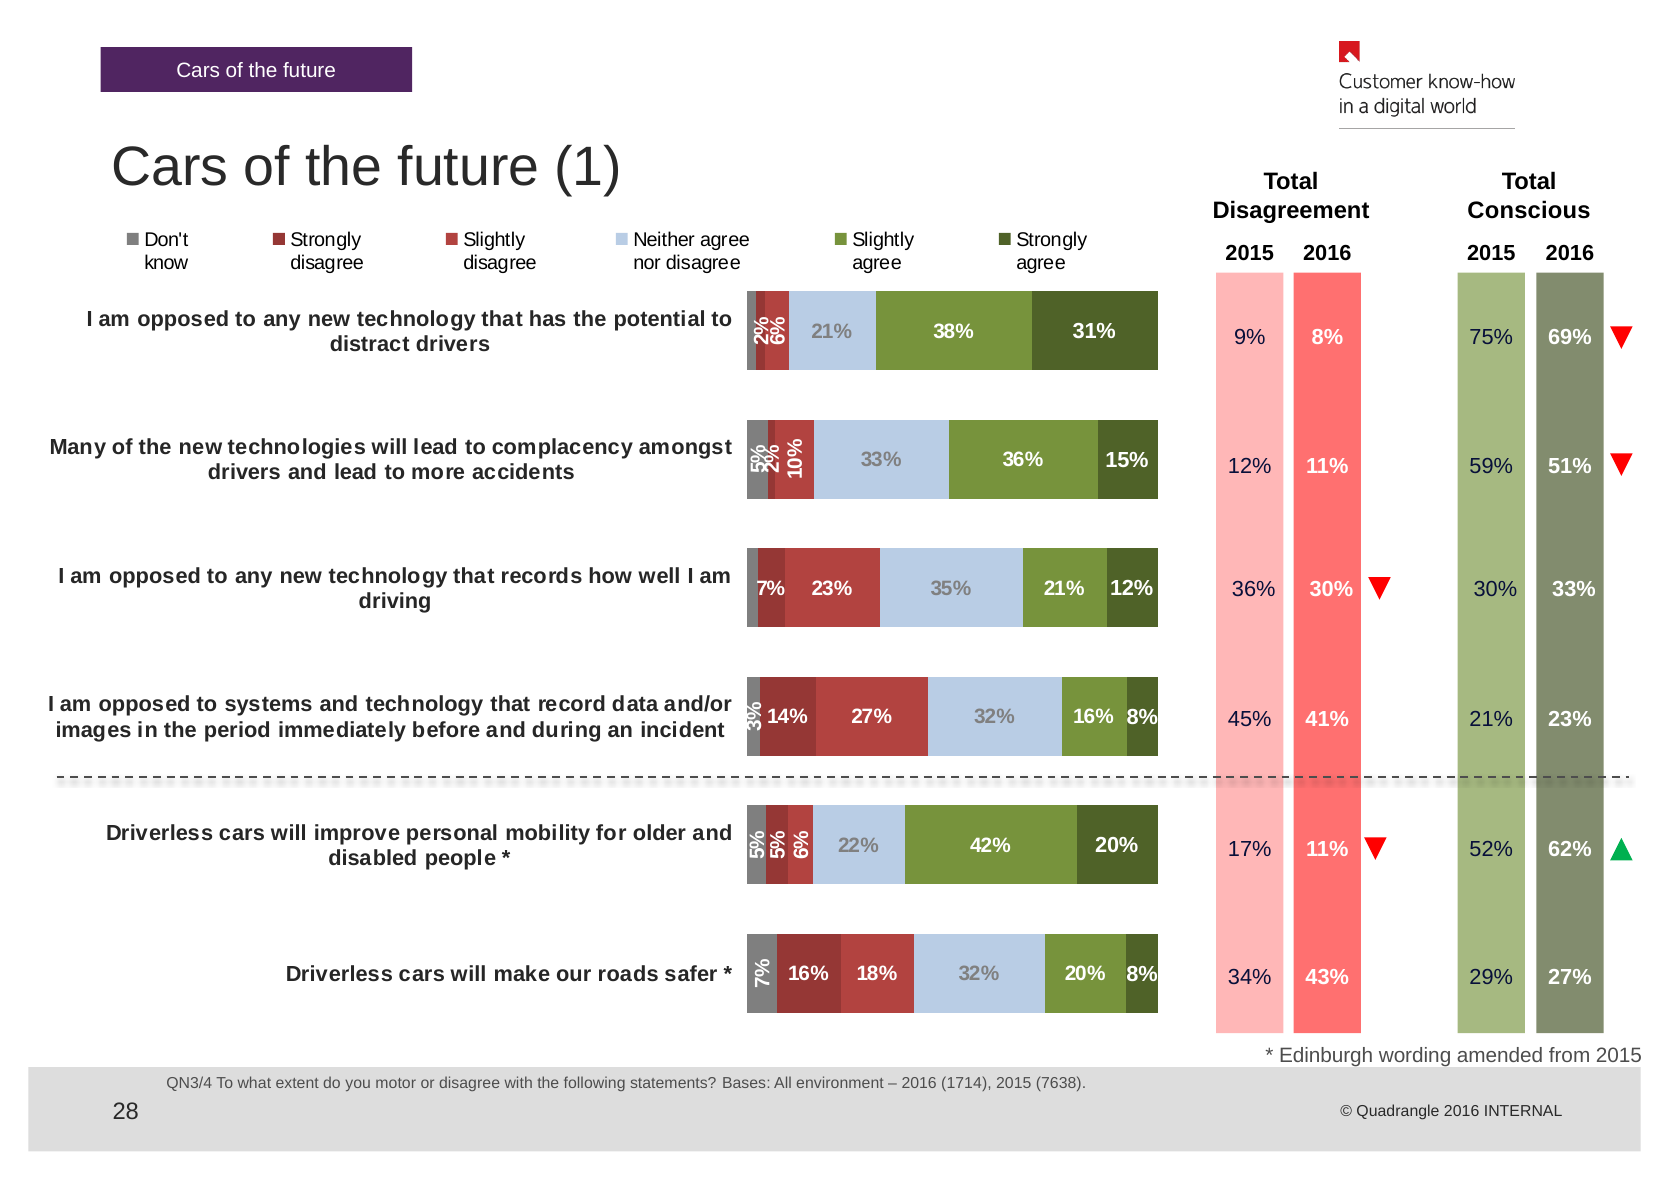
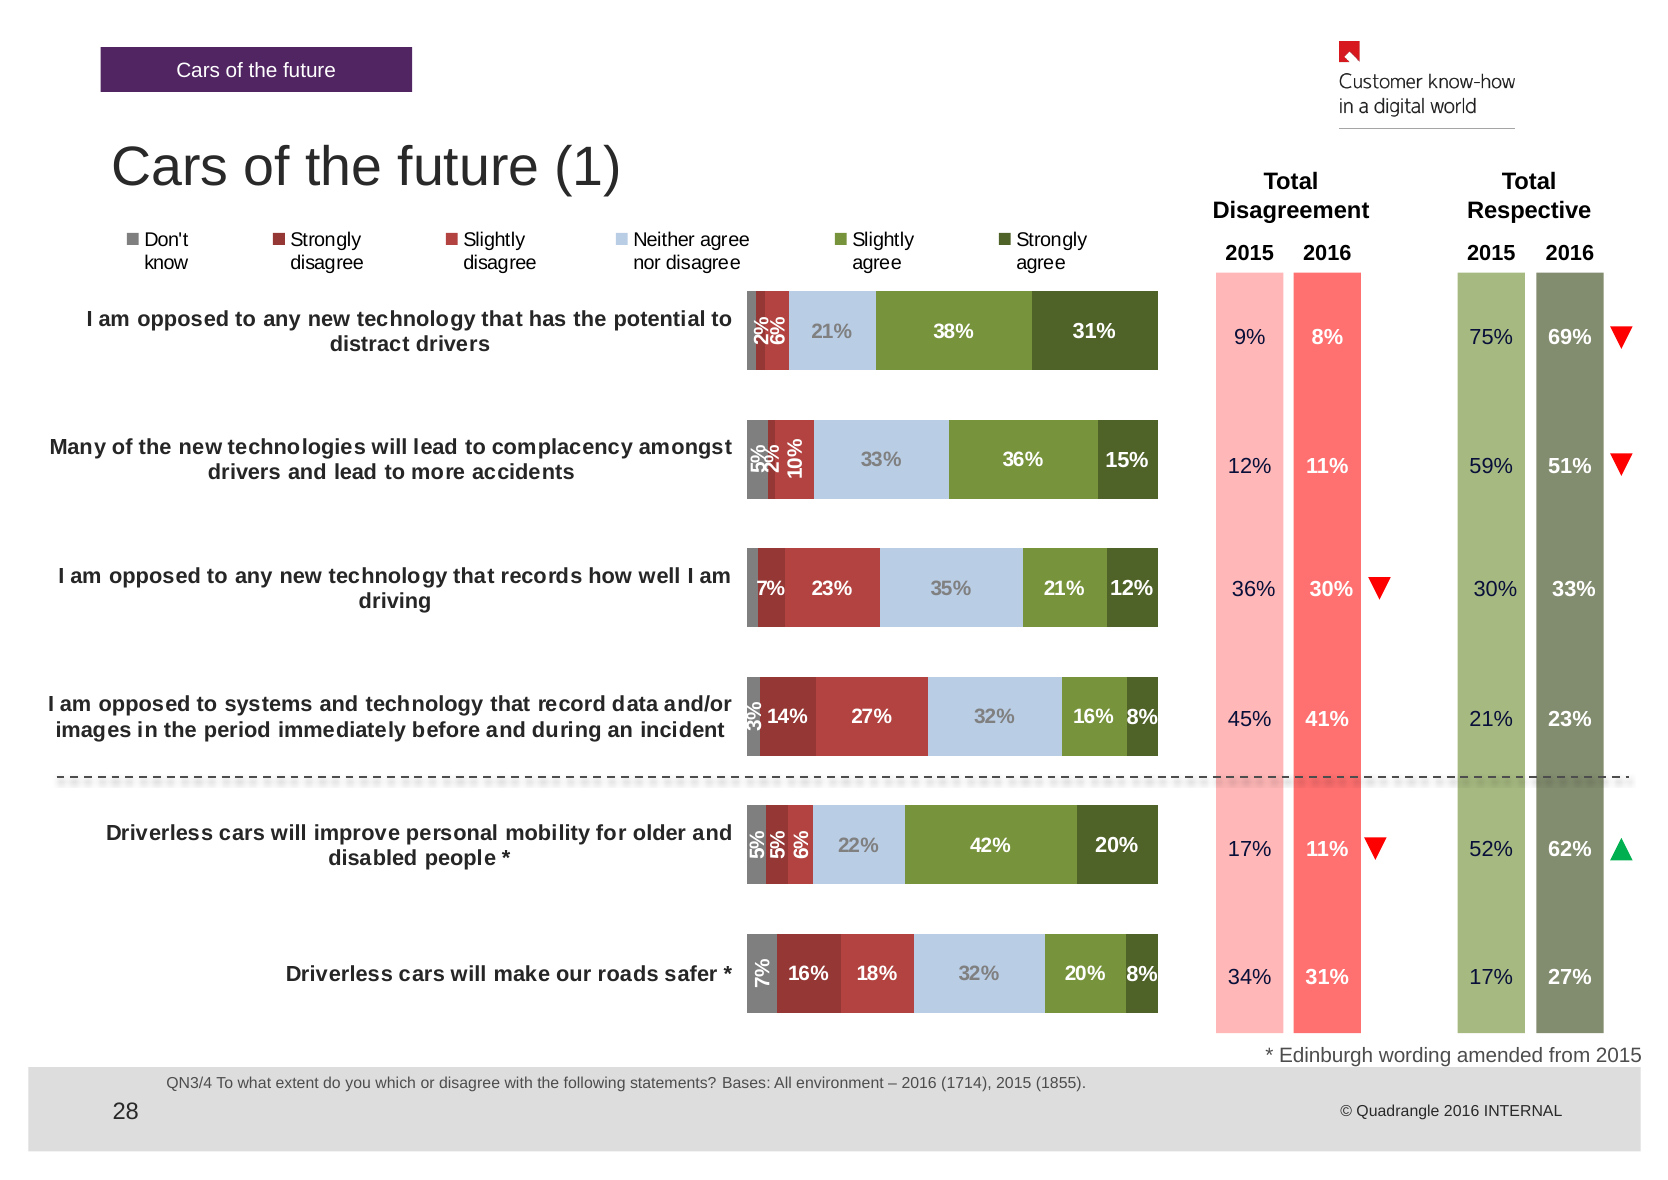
Conscious: Conscious -> Respective (1529, 210)
43%: 43% -> 31% (1327, 977)
29%: 29% -> 17% (1491, 977)
motor: motor -> which (396, 1084)
7638: 7638 -> 1855 (1061, 1084)
